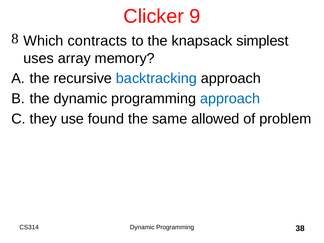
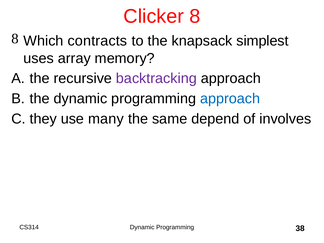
9: 9 -> 8 (195, 16)
backtracking colour: blue -> purple (156, 78)
found: found -> many (106, 119)
allowed: allowed -> depend (215, 119)
problem: problem -> involves (285, 119)
